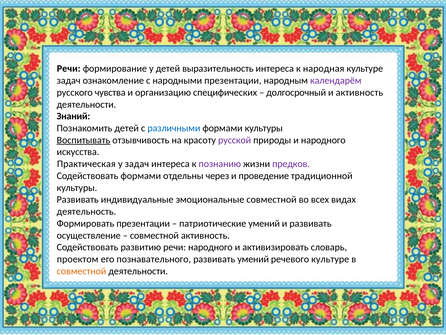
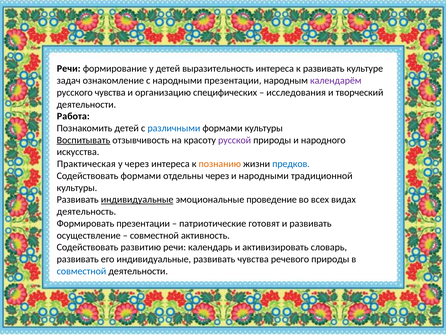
к народная: народная -> развивать (324, 69)
долгосрочный: долгосрочный -> исследования (296, 92)
и активность: активность -> творческий (360, 92)
Знаний: Знаний -> Работа (73, 116)
у задач: задач -> через (137, 164)
познанию colour: purple -> orange (220, 164)
предков colour: purple -> blue (291, 164)
и проведение: проведение -> народными (264, 176)
индивидуальные underline: none -> present (137, 199)
эмоциональные совместной: совместной -> проведение (272, 199)
патриотические умений: умений -> готовят (264, 223)
речи народного: народного -> календарь (210, 247)
проектом: проектом -> развивать (78, 259)
его познавательного: познавательного -> индивидуальные (154, 259)
развивать умений: умений -> чувства (253, 259)
речевого культуре: культуре -> природы (330, 259)
совместной colour: orange -> blue (81, 271)
